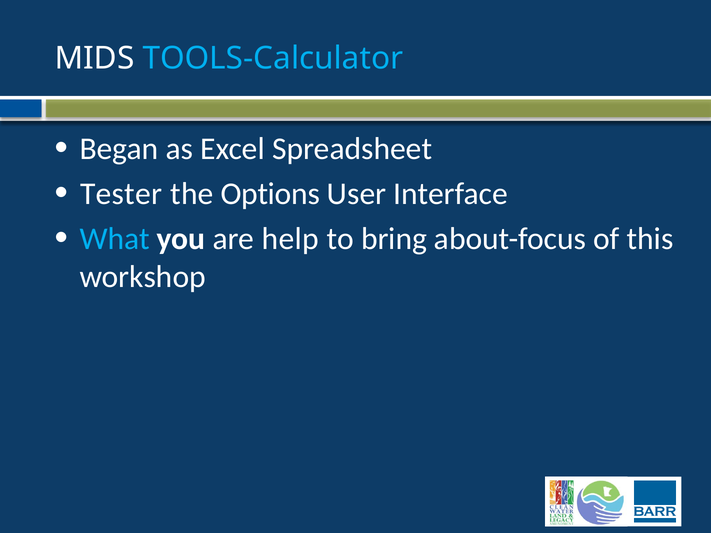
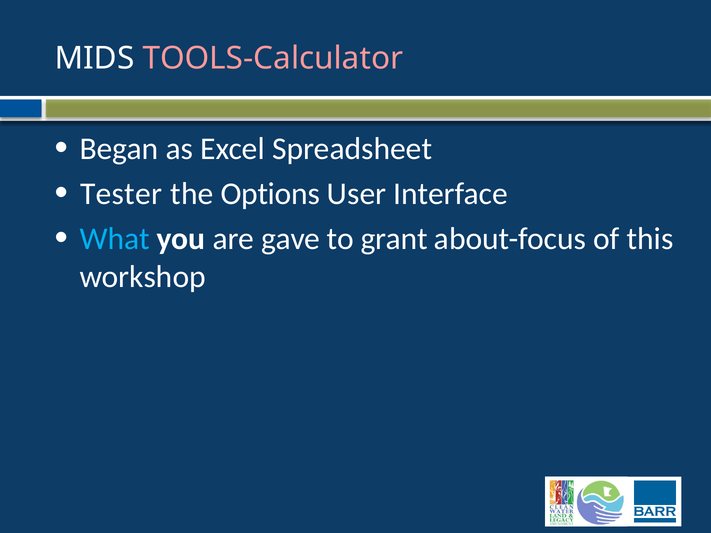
TOOLS-Calculator colour: light blue -> pink (273, 58)
help: help -> gave (291, 239)
bring: bring -> grant (394, 239)
